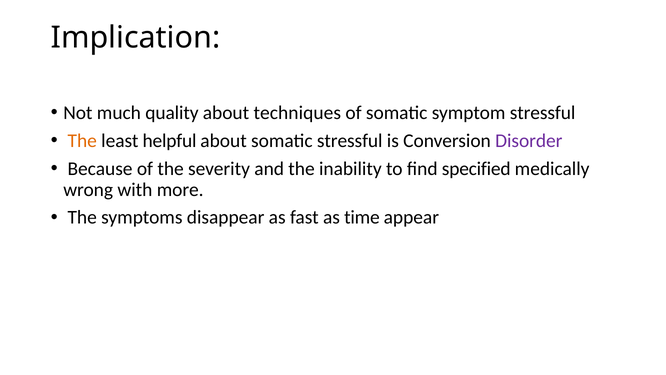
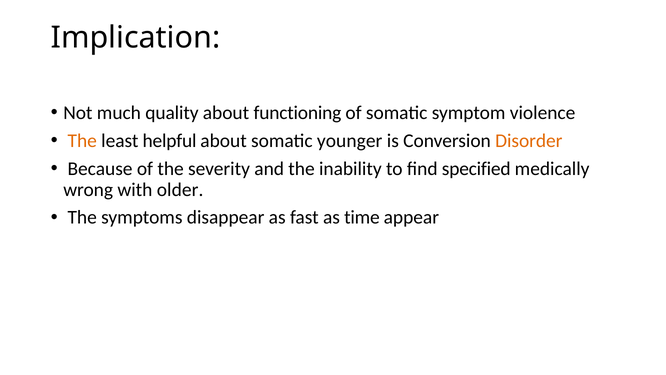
techniques: techniques -> functioning (297, 113)
symptom stressful: stressful -> violence (543, 113)
somatic stressful: stressful -> younger (350, 141)
Disorder colour: purple -> orange (529, 141)
more: more -> older (180, 189)
